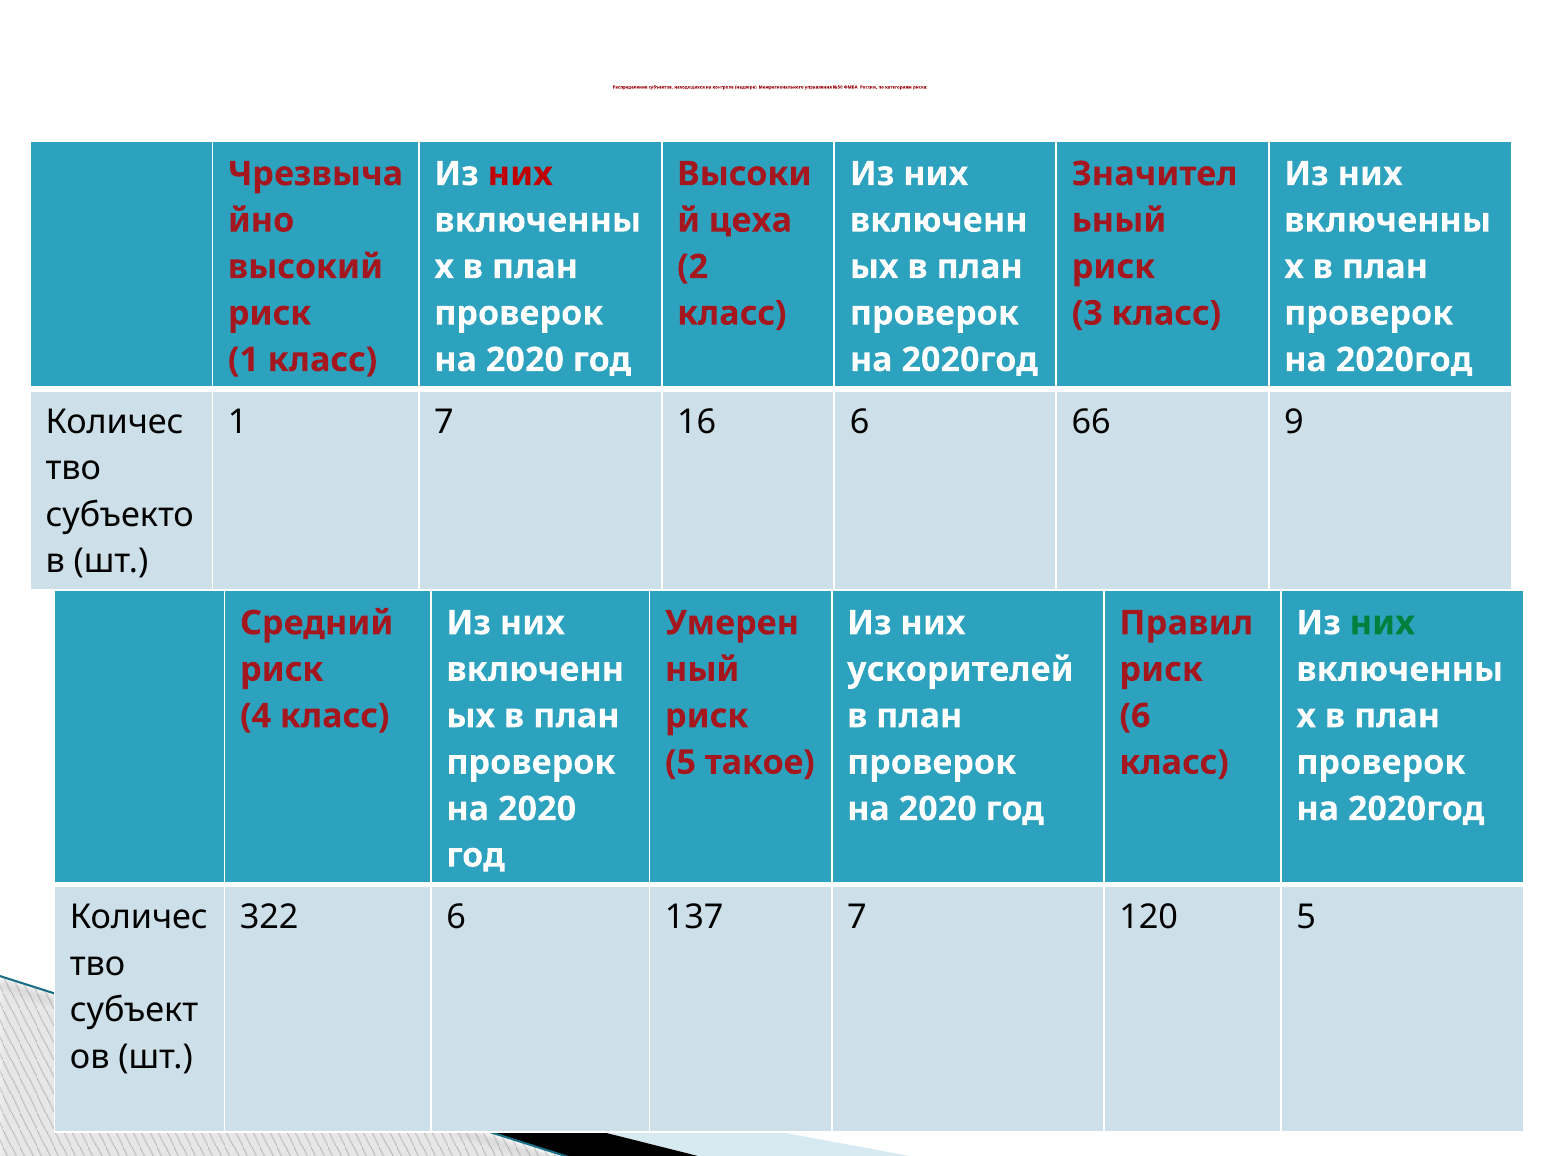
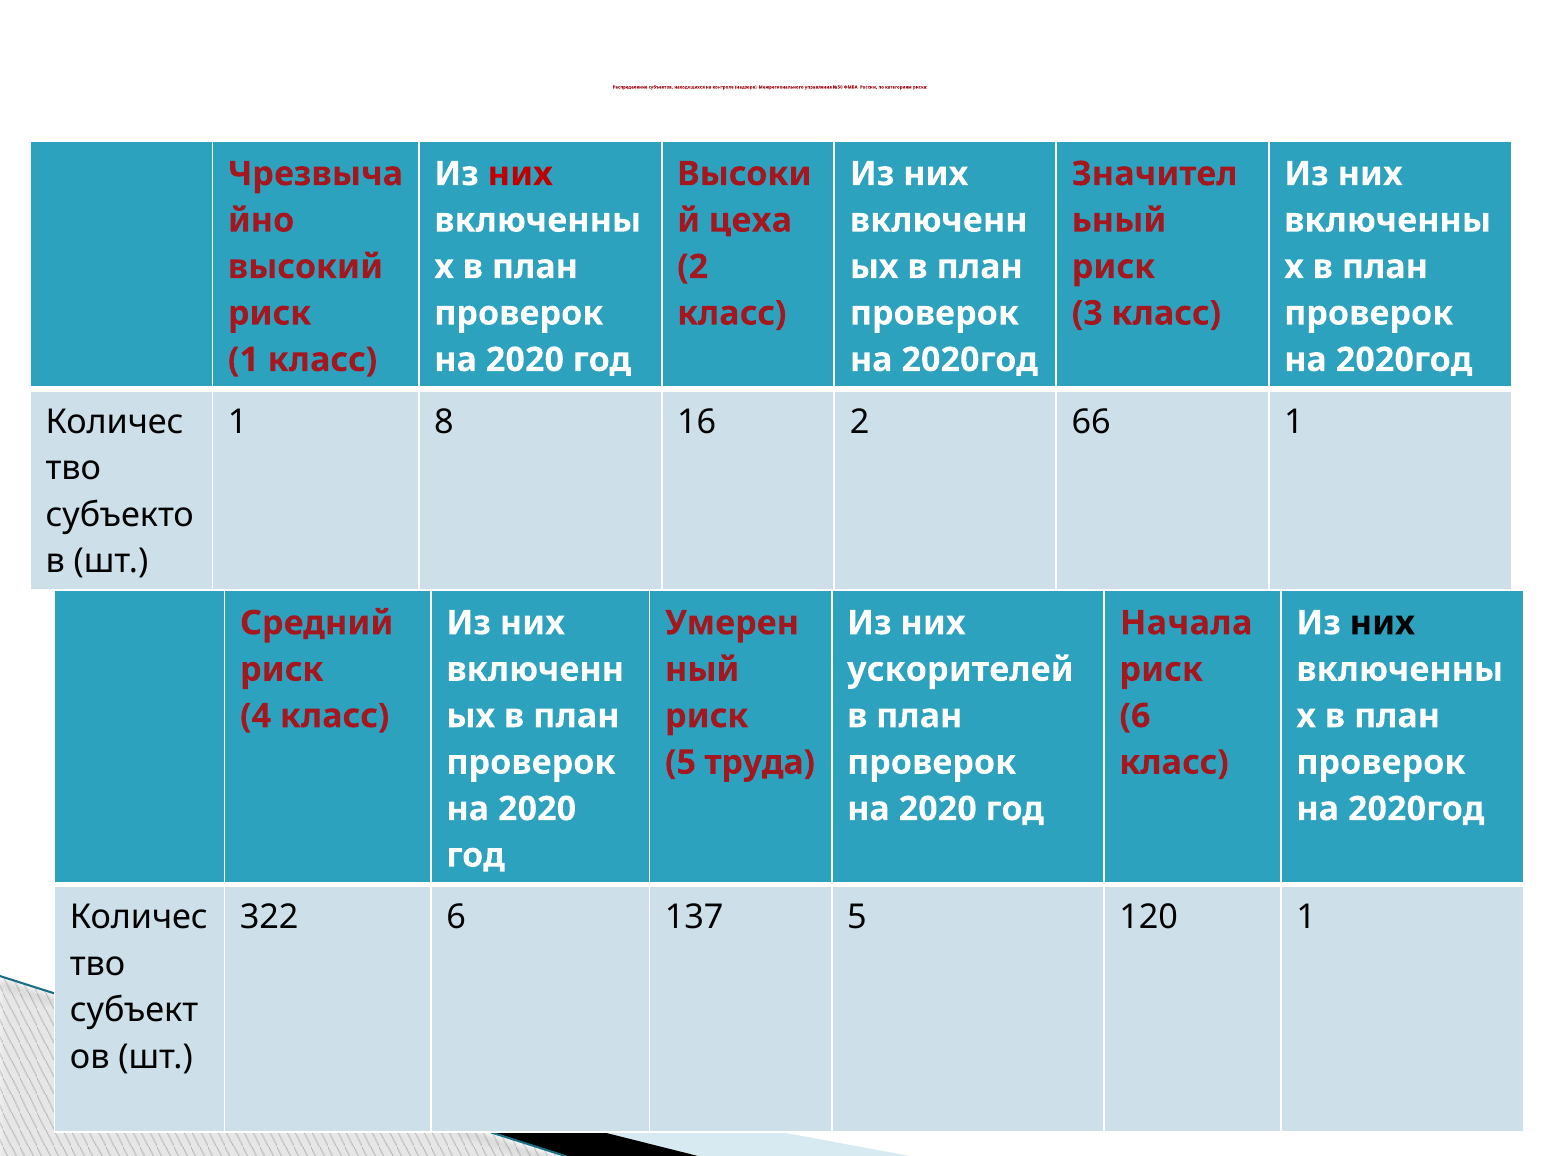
1 7: 7 -> 8 (444, 422)
16 6: 6 -> 2 (860, 422)
66 9: 9 -> 1 (1294, 422)
Правил: Правил -> Начала (1186, 623)
них colour: green -> black (1382, 623)
такое: такое -> труда (760, 763)
137 7: 7 -> 5 (857, 918)
120 5: 5 -> 1 (1306, 918)
